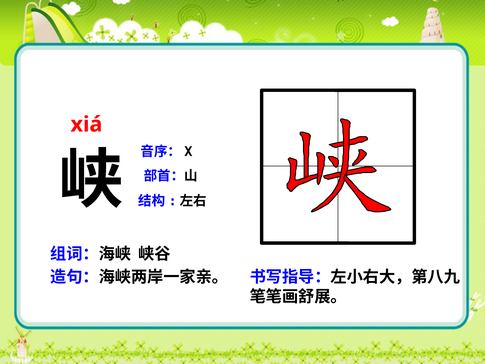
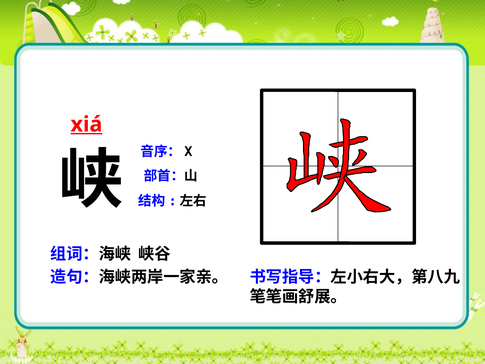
xiá underline: none -> present (86, 124)
